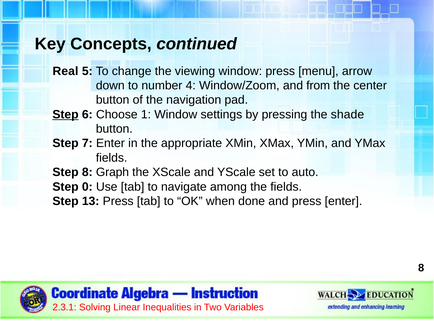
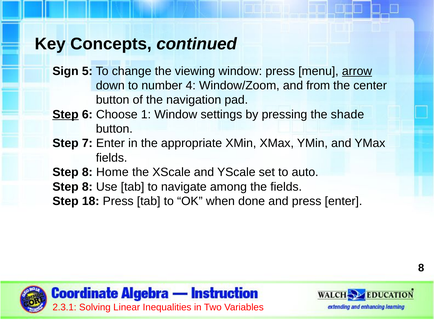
Real: Real -> Sign (65, 71)
arrow underline: none -> present (357, 71)
Graph: Graph -> Home (112, 173)
0: 0 -> 8 (87, 187)
13: 13 -> 18 (91, 201)
